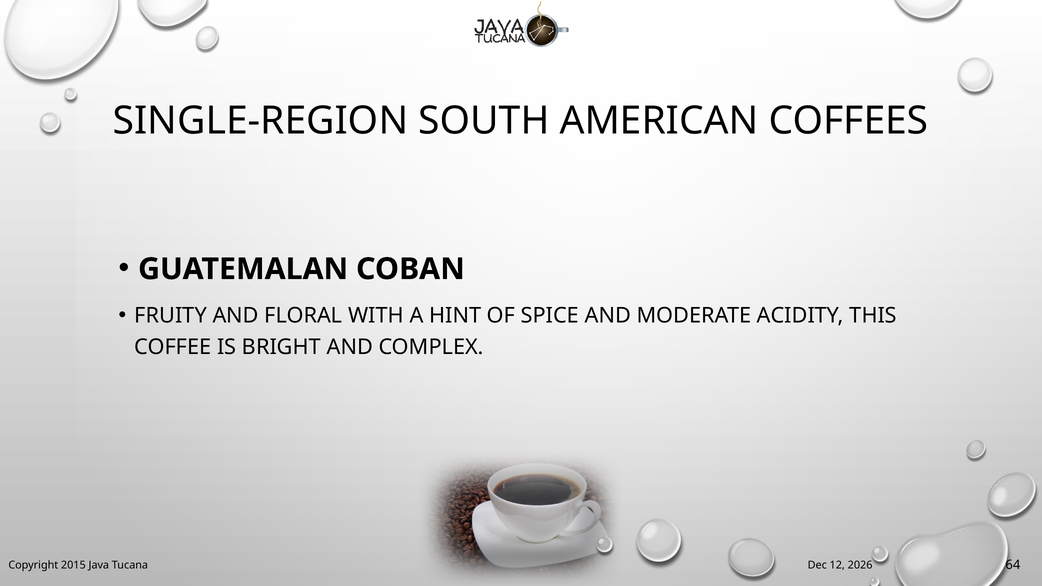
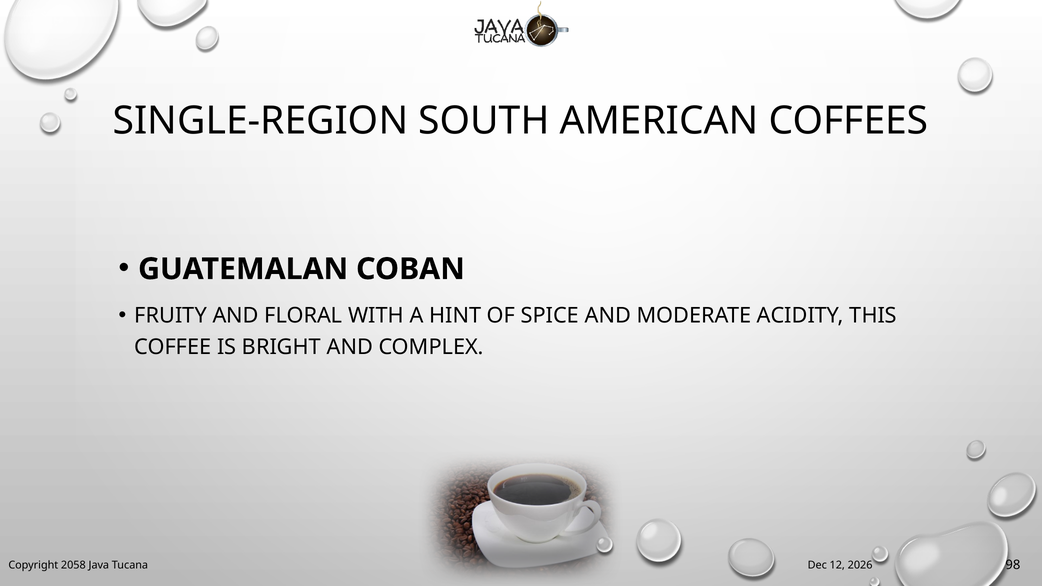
2015: 2015 -> 2058 (73, 565)
64: 64 -> 98 (1013, 565)
